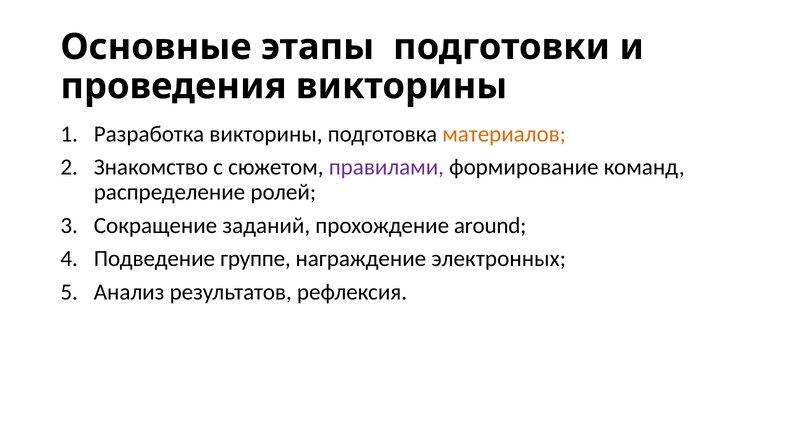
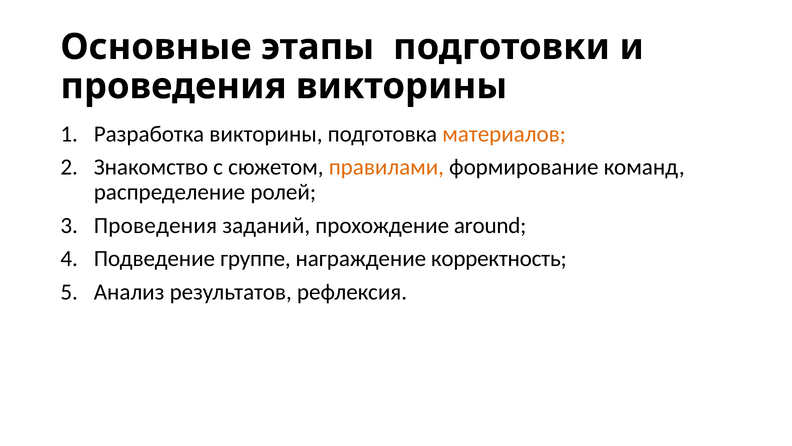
правилами colour: purple -> orange (386, 167)
Сокращение: Сокращение -> Проведения (155, 225)
электронных: электронных -> корректность (499, 258)
